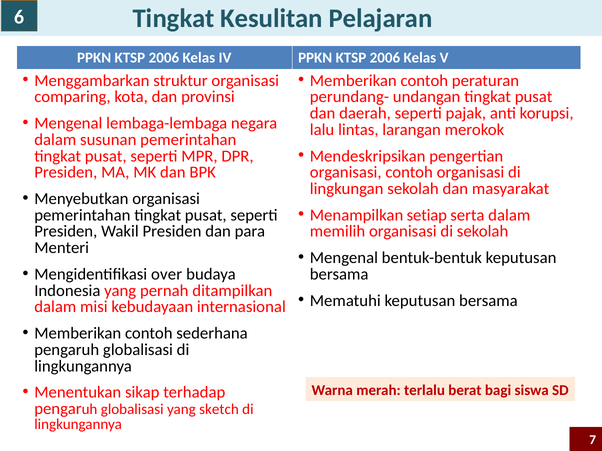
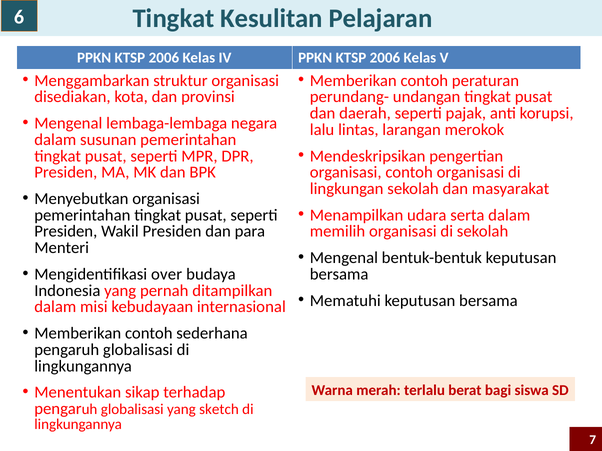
comparing: comparing -> disediakan (72, 97)
setiap: setiap -> udara (427, 215)
